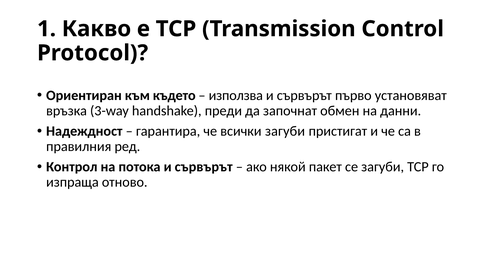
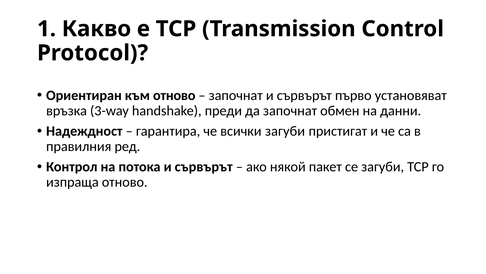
към където: където -> отново (174, 95)
използва: използва -> започнат (236, 95)
